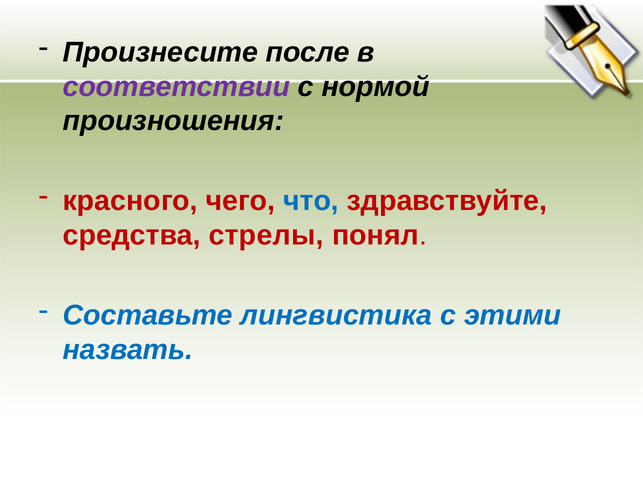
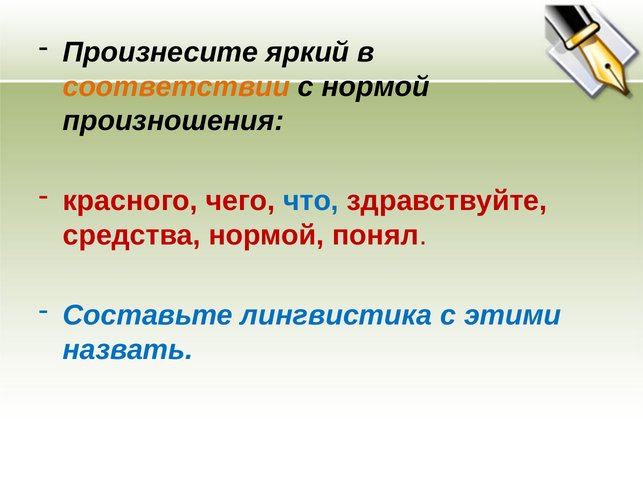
после: после -> яркий (308, 53)
соответствии colour: purple -> orange (176, 87)
средства стрелы: стрелы -> нормой (266, 235)
